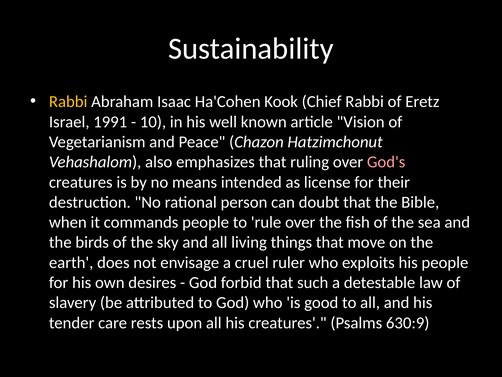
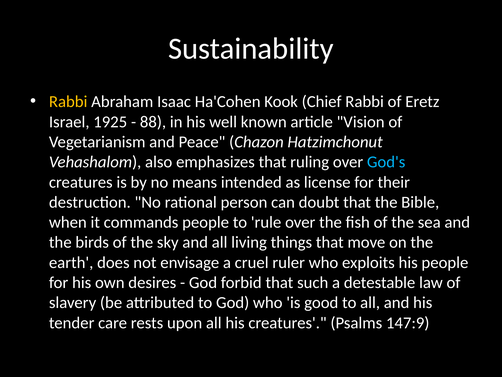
1991: 1991 -> 1925 (110, 122)
10: 10 -> 88 (153, 122)
God's colour: pink -> light blue (386, 162)
630:9: 630:9 -> 147:9 (408, 322)
